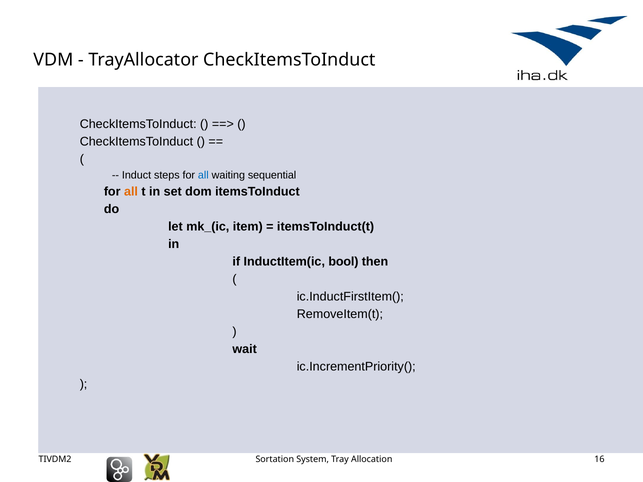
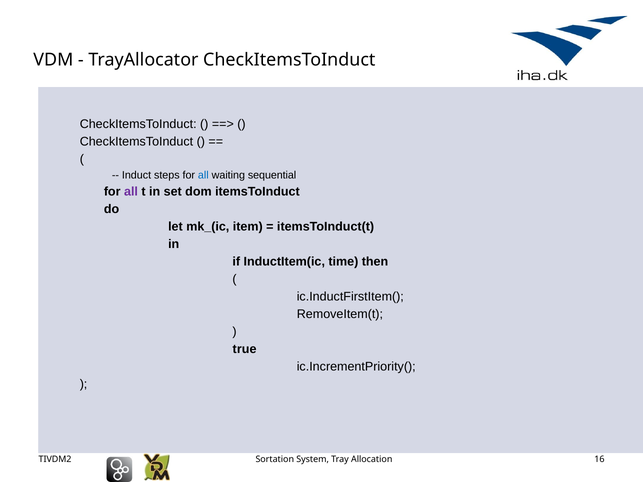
all colour: orange -> purple (131, 192)
bool: bool -> time (343, 262)
wait: wait -> true (245, 349)
